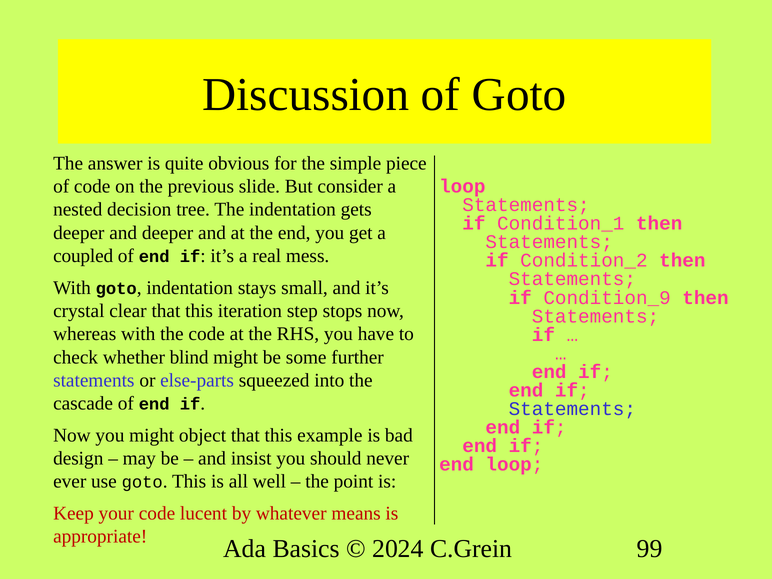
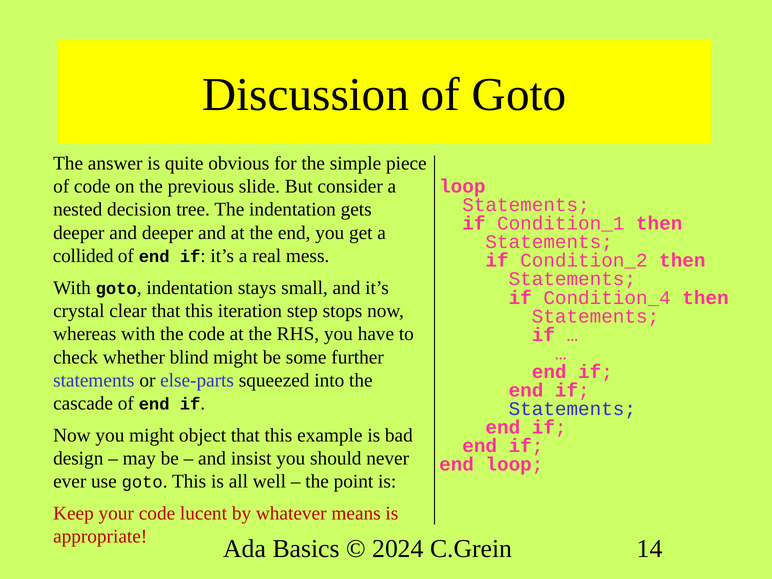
coupled: coupled -> collided (83, 256)
Condition_9: Condition_9 -> Condition_4 (607, 298)
99: 99 -> 14 (650, 549)
